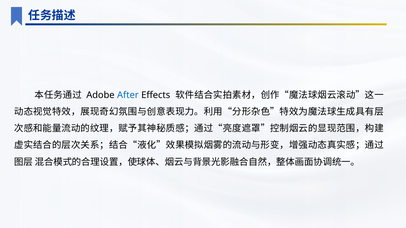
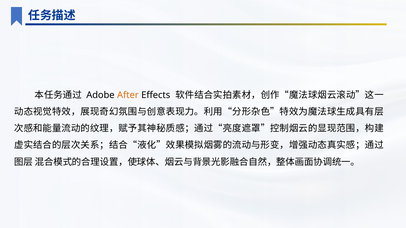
After colour: blue -> orange (128, 95)
